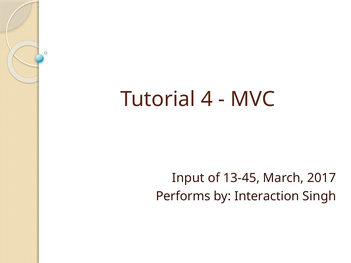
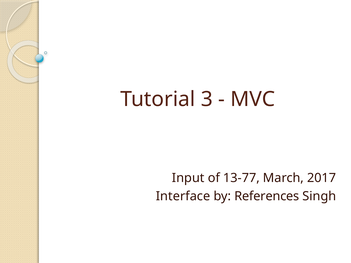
4: 4 -> 3 (207, 99)
13-45: 13-45 -> 13-77 (241, 178)
Performs: Performs -> Interface (183, 196)
Interaction: Interaction -> References (267, 196)
